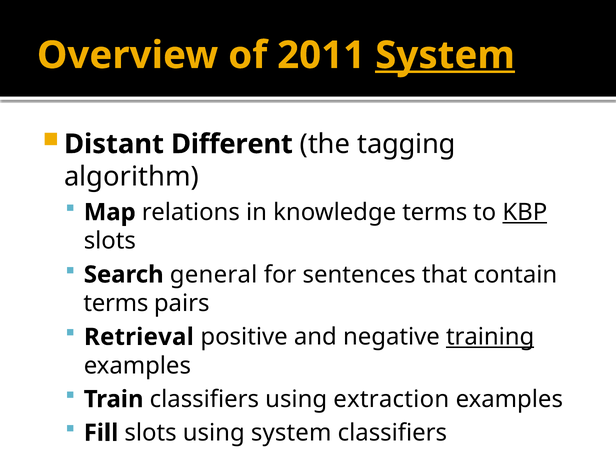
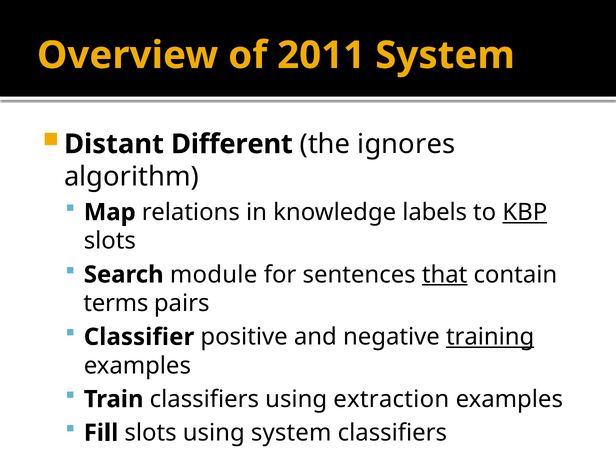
System underline: present -> none (445, 55)
tagging: tagging -> ignores (406, 144)
knowledge terms: terms -> labels (435, 212)
general: general -> module (214, 275)
that underline: none -> present (445, 275)
Retrieval: Retrieval -> Classifier (139, 337)
